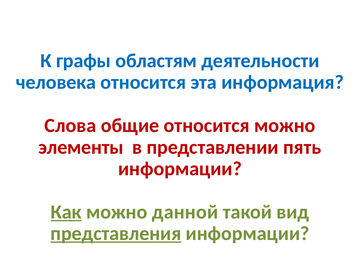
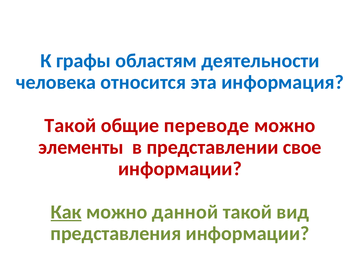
Слова: Слова -> Такой (70, 126)
общие относится: относится -> переводе (207, 126)
пять: пять -> свое (302, 147)
представления underline: present -> none (116, 234)
